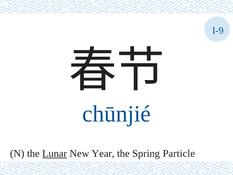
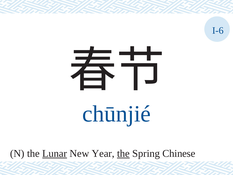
I-9: I-9 -> I-6 (218, 31)
the underline: none -> present (123, 153)
Particle: Particle -> Chinese (179, 153)
